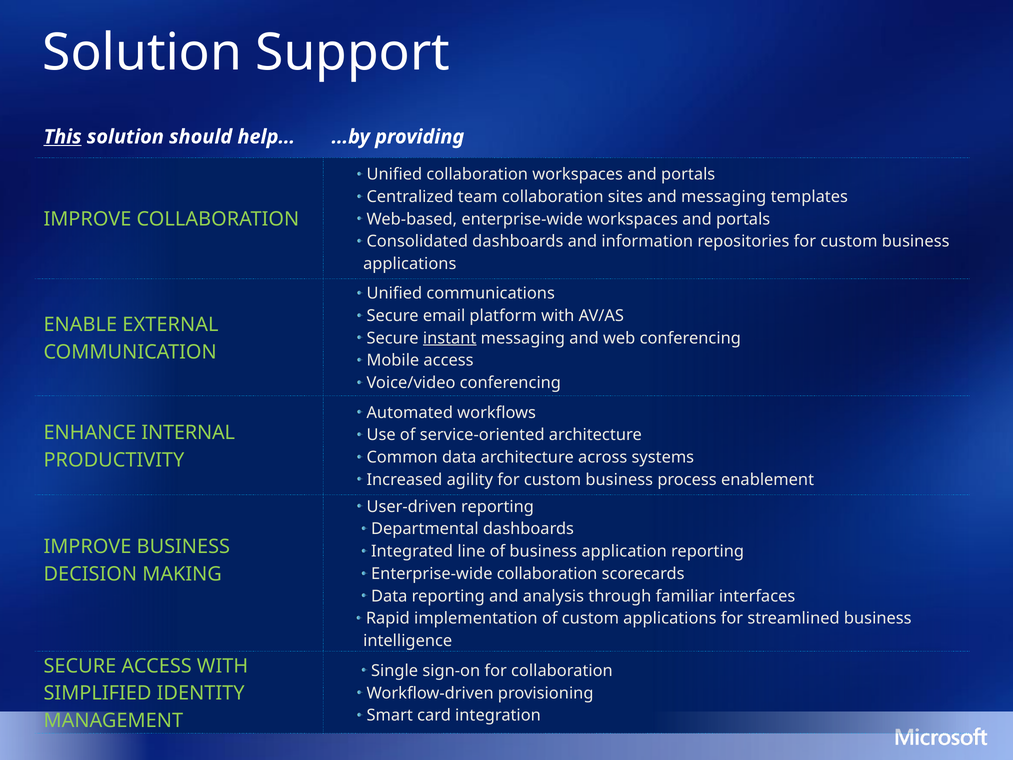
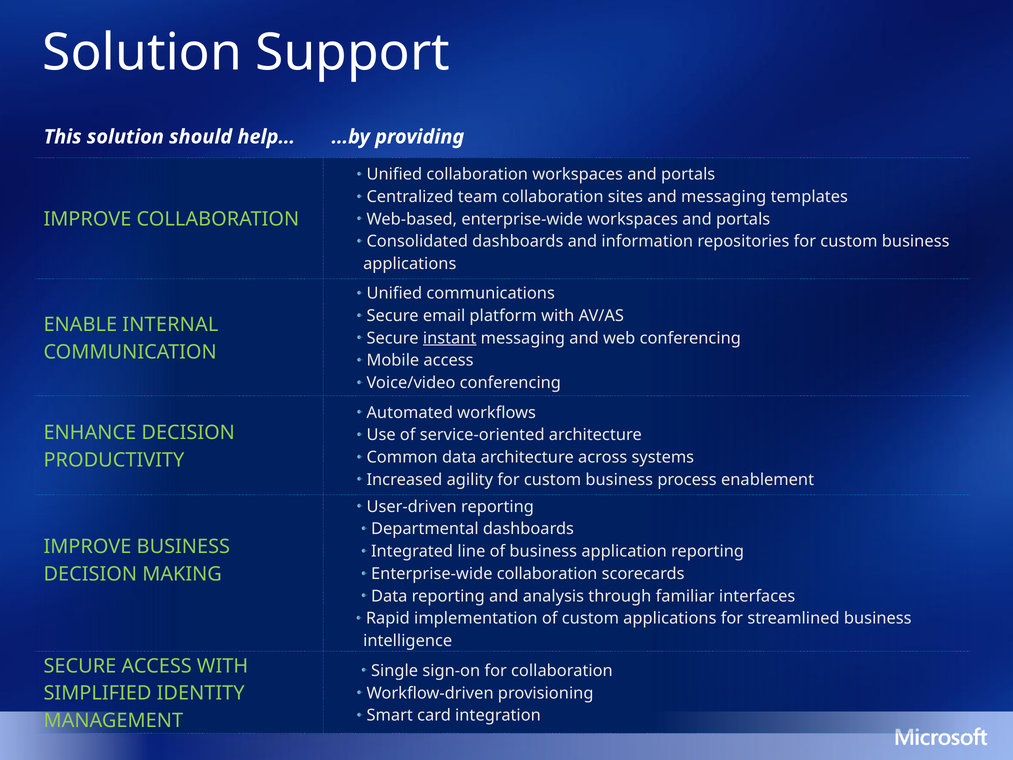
This underline: present -> none (63, 137)
EXTERNAL: EXTERNAL -> INTERNAL (170, 325)
ENHANCE INTERNAL: INTERNAL -> DECISION (188, 433)
